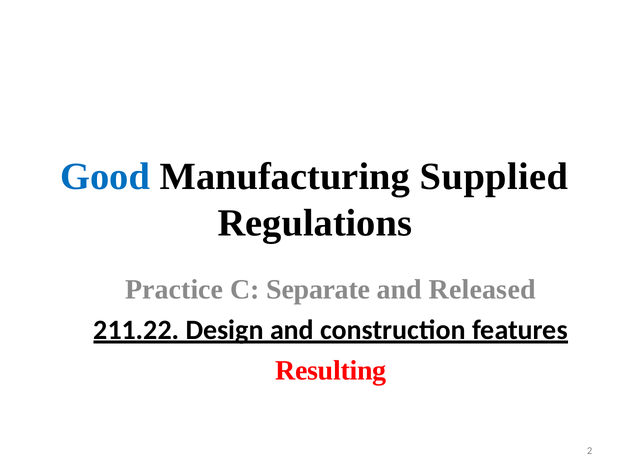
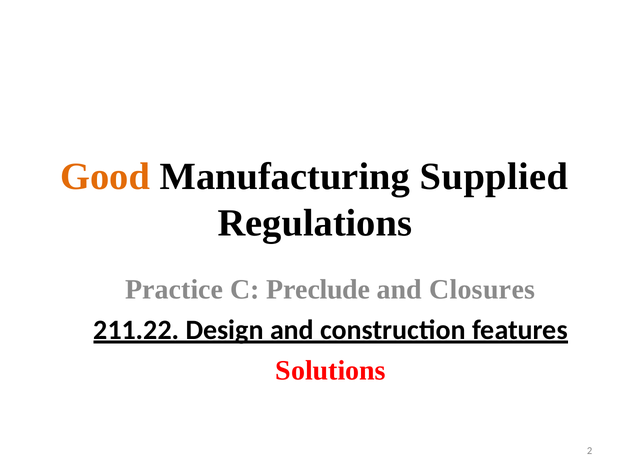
Good colour: blue -> orange (105, 177)
Separate: Separate -> Preclude (318, 290)
Released: Released -> Closures (482, 290)
Resulting: Resulting -> Solutions (331, 371)
